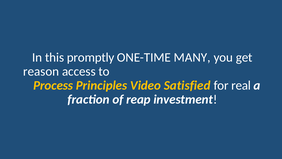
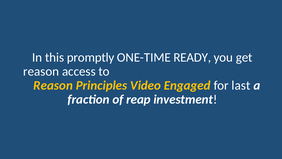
MANY: MANY -> READY (192, 57)
Process: Process -> Reason (53, 85)
Satisfied: Satisfied -> Engaged (187, 85)
real: real -> last (241, 85)
